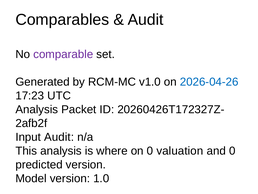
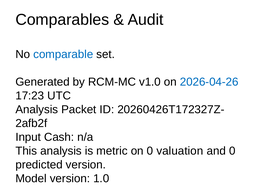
comparable colour: purple -> blue (63, 54)
Input Audit: Audit -> Cash (59, 137)
where: where -> metric (112, 150)
